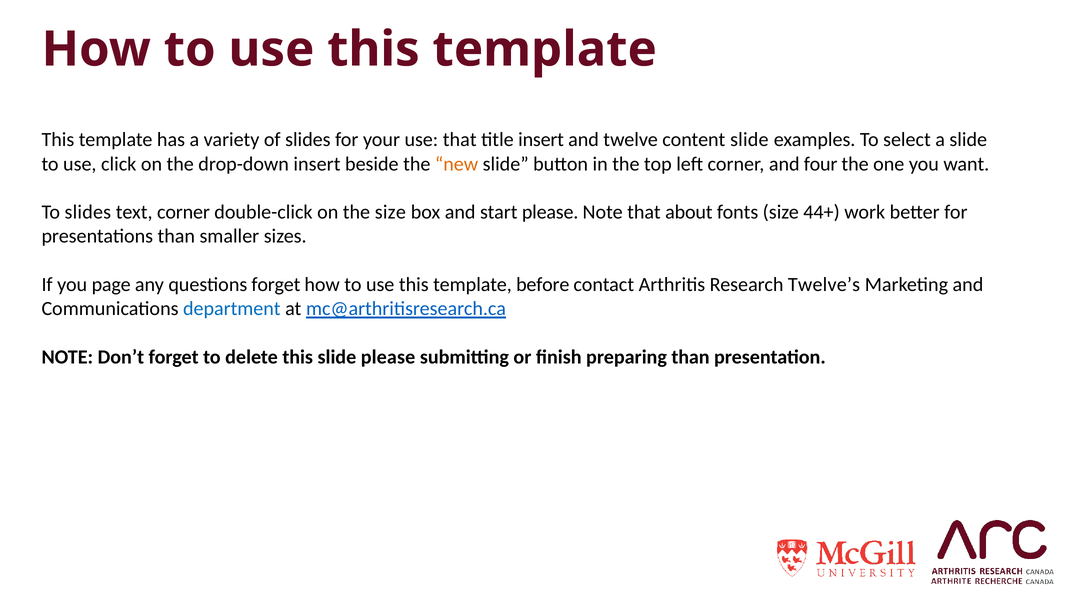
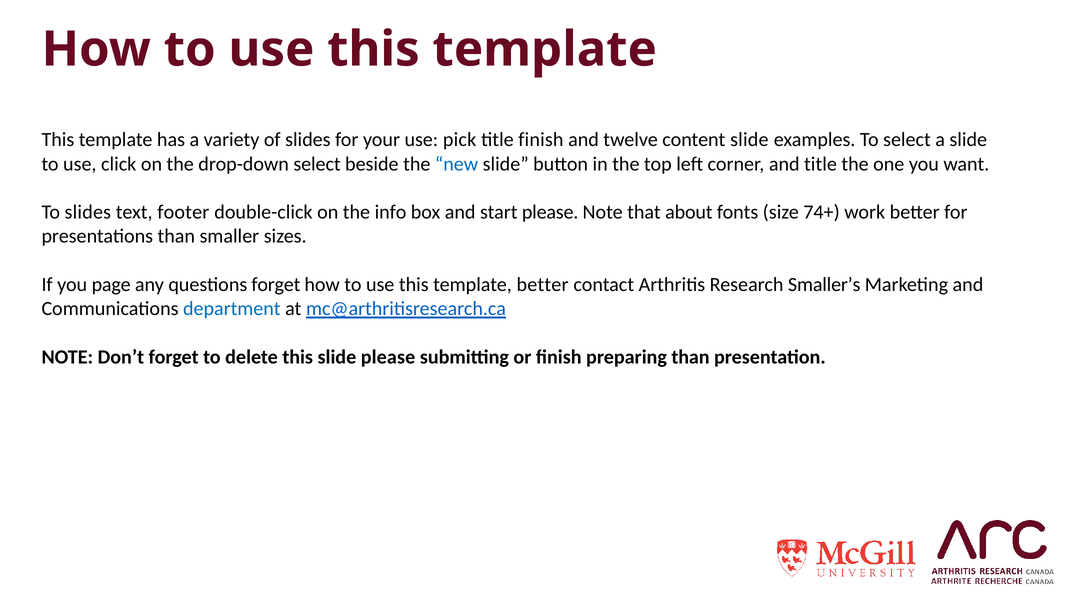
use that: that -> pick (460, 140)
title insert: insert -> finish (541, 140)
drop-down insert: insert -> select (317, 164)
new colour: orange -> blue (457, 164)
and four: four -> title (820, 164)
text corner: corner -> footer (183, 212)
the size: size -> info (391, 212)
44+: 44+ -> 74+ (821, 212)
template before: before -> better (543, 285)
Twelve’s: Twelve’s -> Smaller’s (824, 285)
